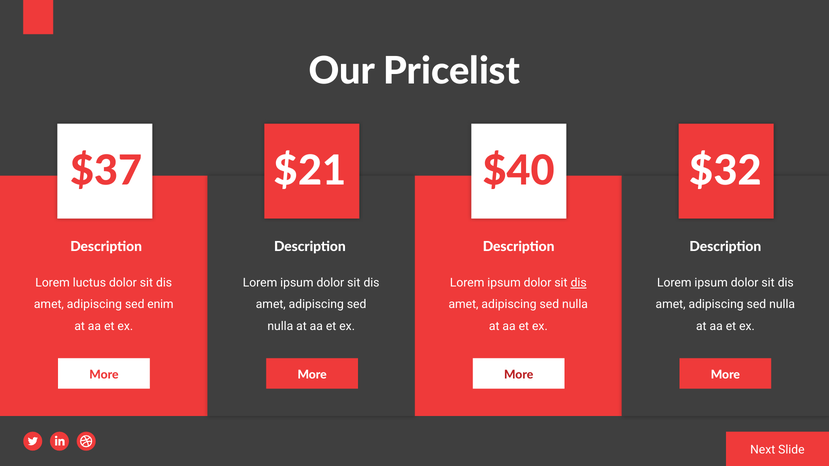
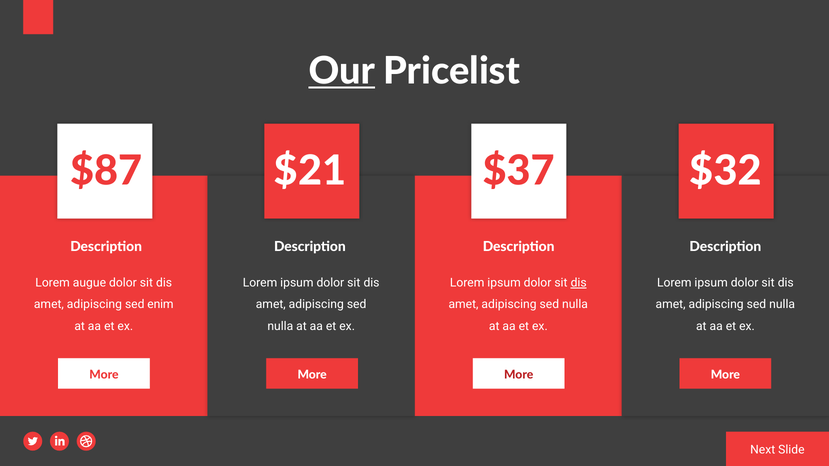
Our underline: none -> present (342, 71)
$37: $37 -> $87 (106, 171)
$40: $40 -> $37 (519, 171)
luctus: luctus -> augue (89, 283)
